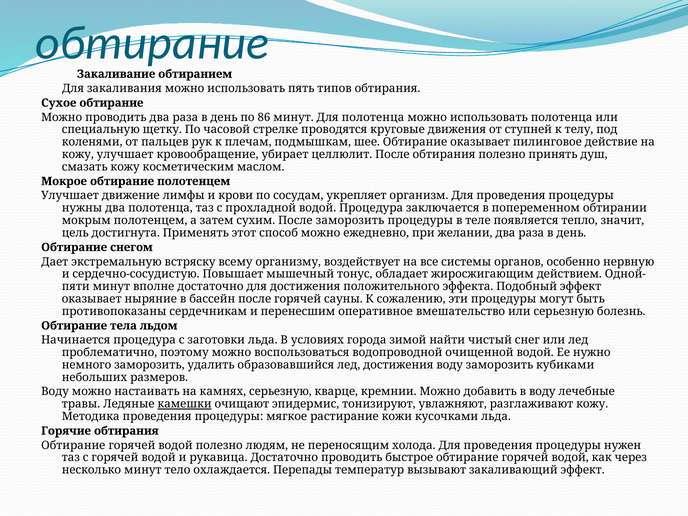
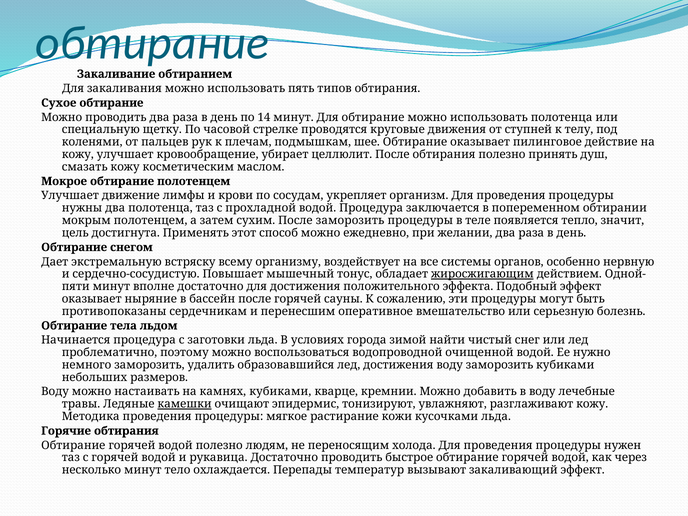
86: 86 -> 14 (264, 117)
Для полотенца: полотенца -> обтирание (373, 117)
жиросжигающим underline: none -> present (482, 274)
камнях серьезную: серьезную -> кубиками (280, 392)
